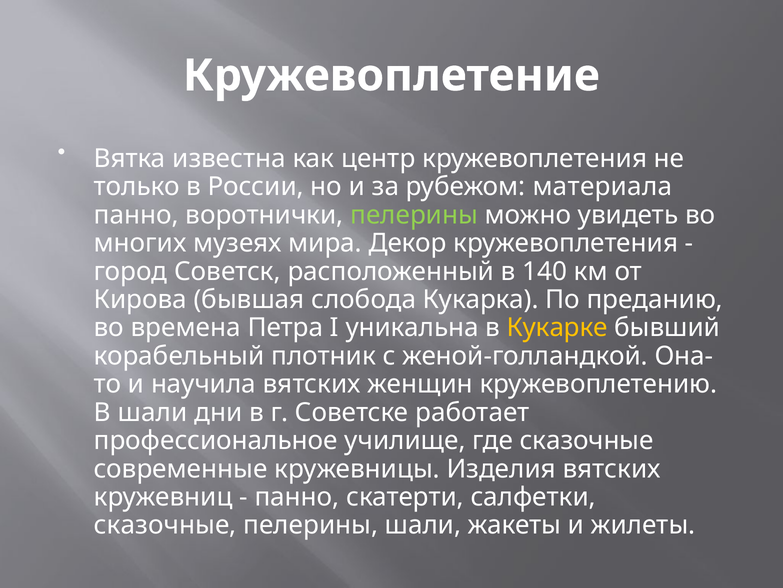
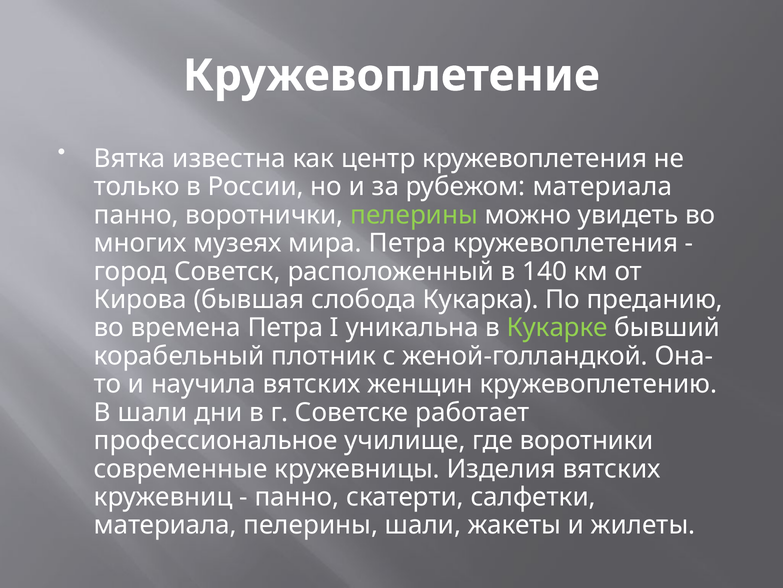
мира Декор: Декор -> Петра (407, 243)
Кукарке colour: yellow -> light green (557, 327)
где сказочные: сказочные -> воротники (587, 440)
сказочные: сказочные -> материала (165, 525)
